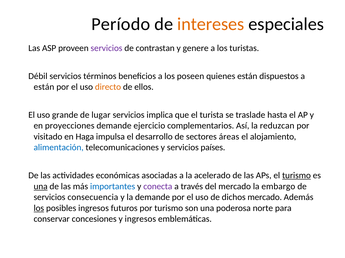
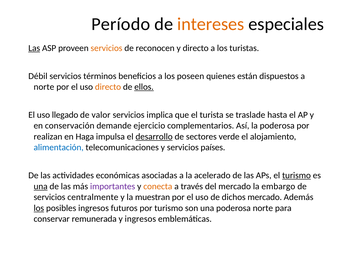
Las underline: none -> present (34, 48)
servicios colour: purple -> orange (106, 48)
contrastan: contrastan -> reconocen (155, 48)
y genere: genere -> directo (196, 48)
están: están -> norte (44, 87)
ellos underline: none -> present (144, 87)
grande: grande -> llegado (65, 115)
lugar: lugar -> valor (101, 115)
proyecciones: proyecciones -> conservación (70, 126)
la reduzcan: reduzcan -> poderosa (277, 126)
visitado: visitado -> realizan (48, 137)
desarrollo underline: none -> present (154, 137)
áreas: áreas -> verde (229, 137)
importantes colour: blue -> purple (113, 187)
conecta colour: purple -> orange (158, 187)
consecuencia: consecuencia -> centralmente (93, 198)
la demande: demande -> muestran (153, 198)
concesiones: concesiones -> remunerada (94, 220)
